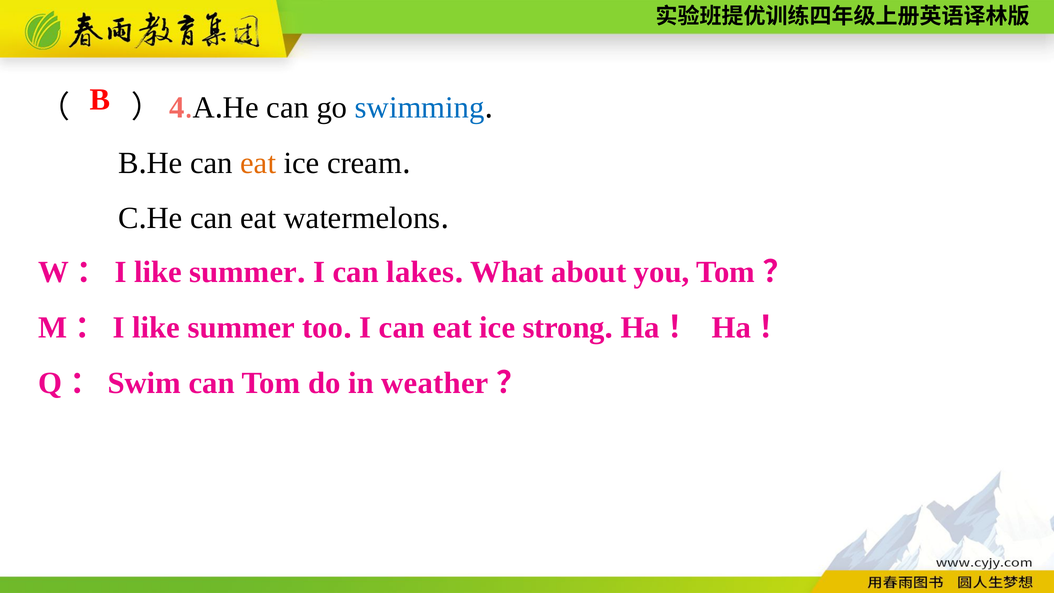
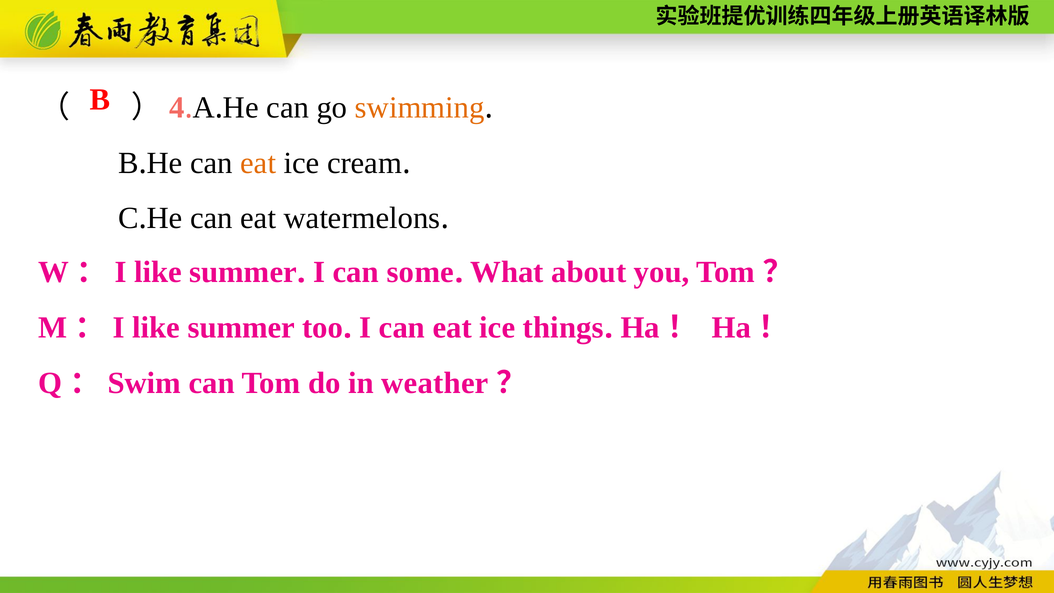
swimming colour: blue -> orange (420, 108)
lakes: lakes -> some (420, 272)
strong: strong -> things (563, 327)
